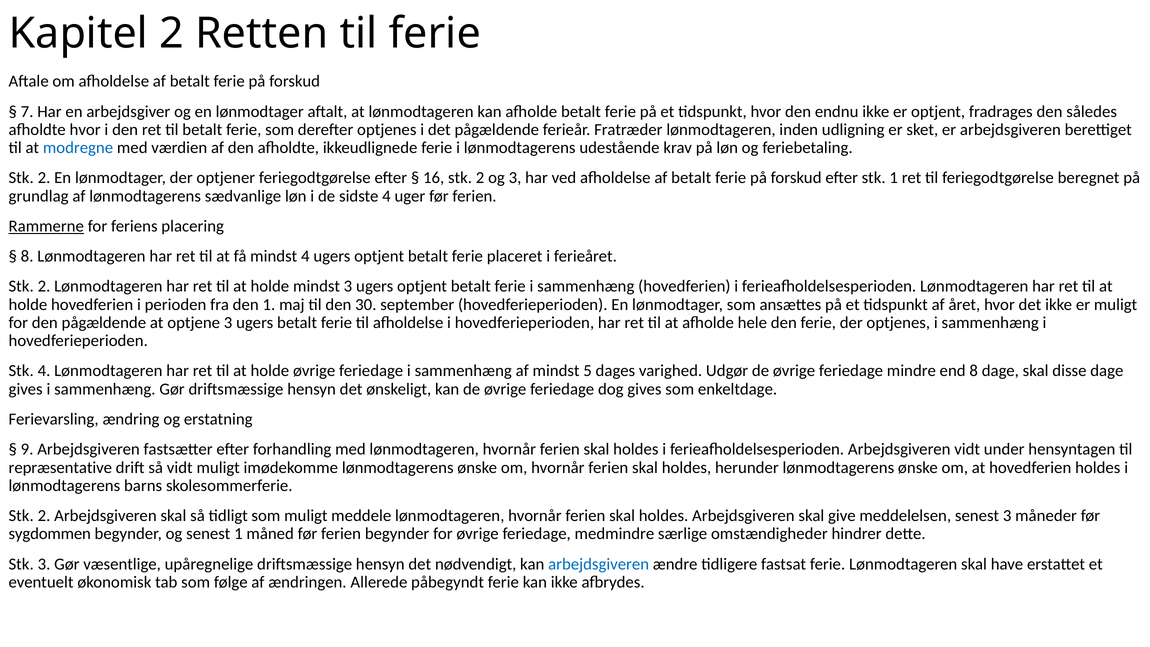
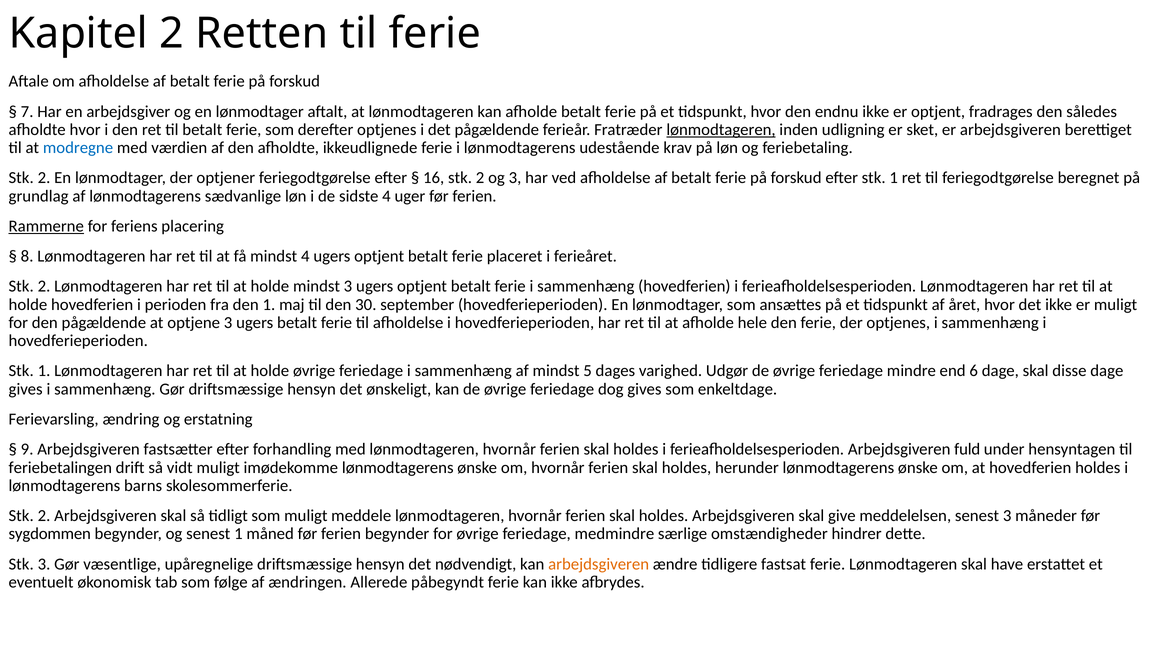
lønmodtageren underline: none -> present (721, 130)
4: 4 -> 1 (44, 371)
end 8: 8 -> 6 (974, 371)
Arbejdsgiveren vidt: vidt -> fuld (967, 449)
repræsentative: repræsentative -> feriebetalingen (60, 467)
arbejdsgiveren colour: blue -> orange (599, 564)
